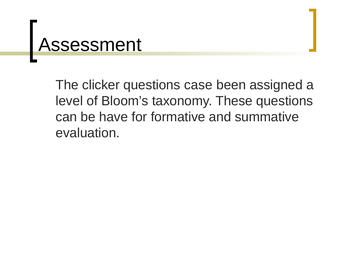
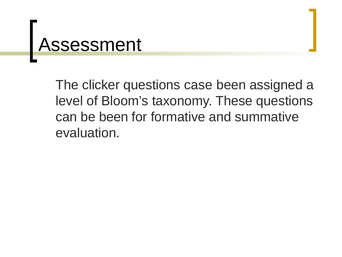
be have: have -> been (114, 117)
